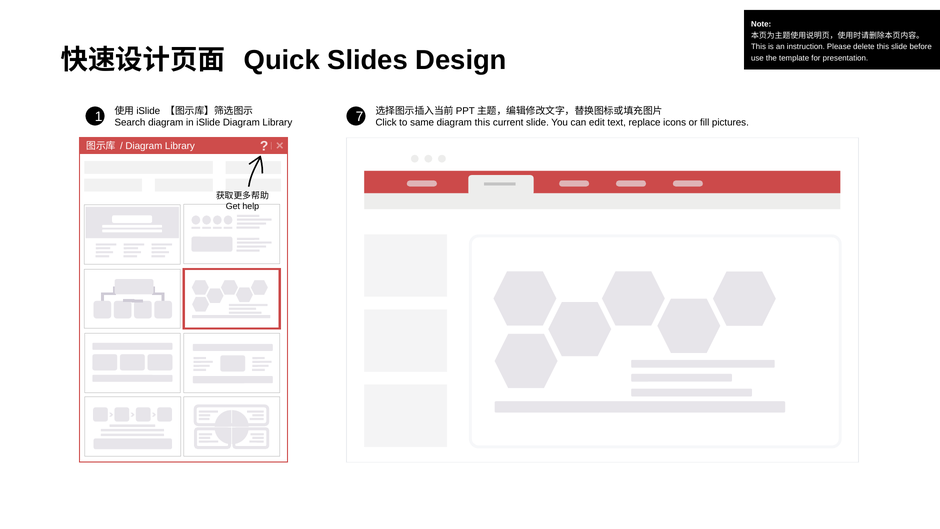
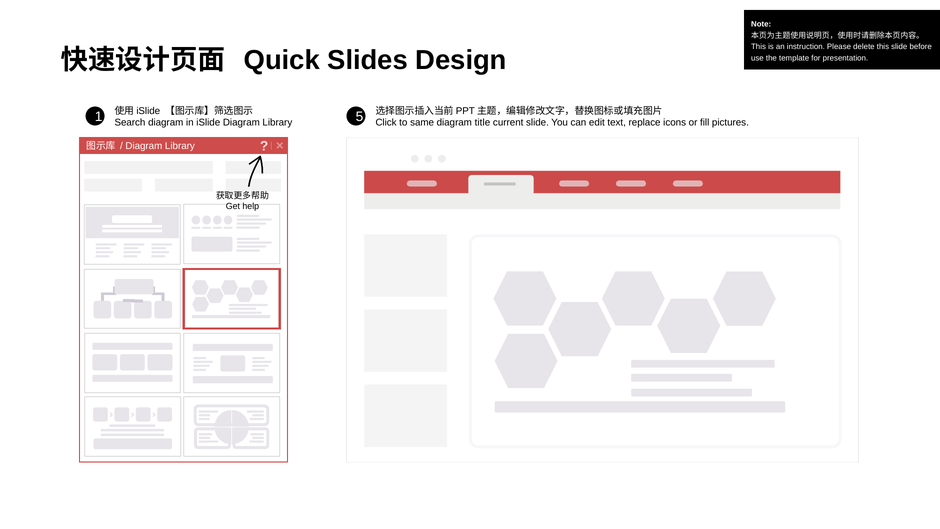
7: 7 -> 5 (360, 117)
diagram this: this -> title (482, 123)
